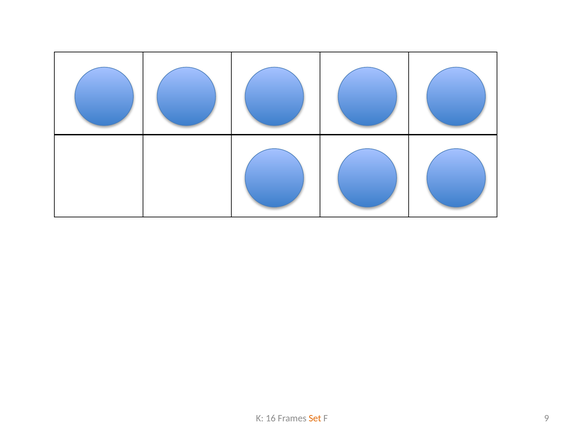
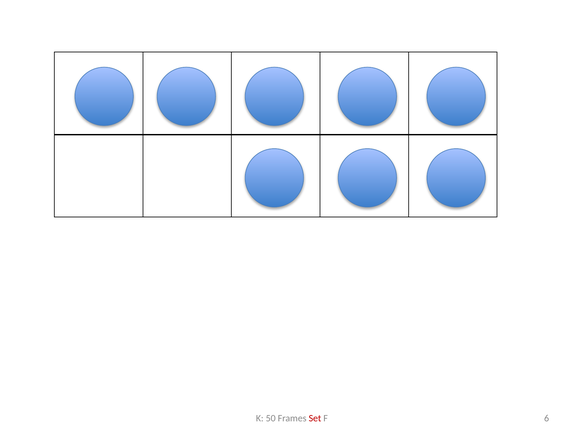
16: 16 -> 50 (271, 418)
Set colour: orange -> red (315, 418)
9: 9 -> 6 (547, 418)
